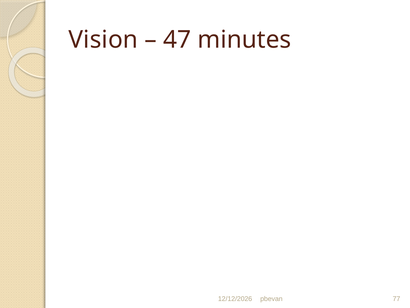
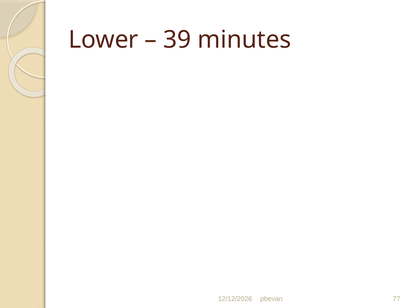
Vision: Vision -> Lower (103, 40)
47: 47 -> 39 (177, 40)
